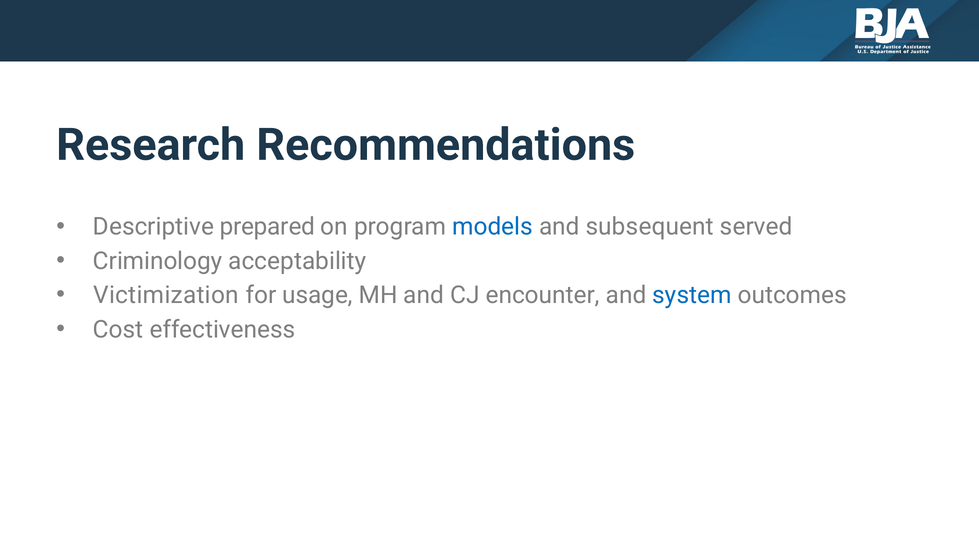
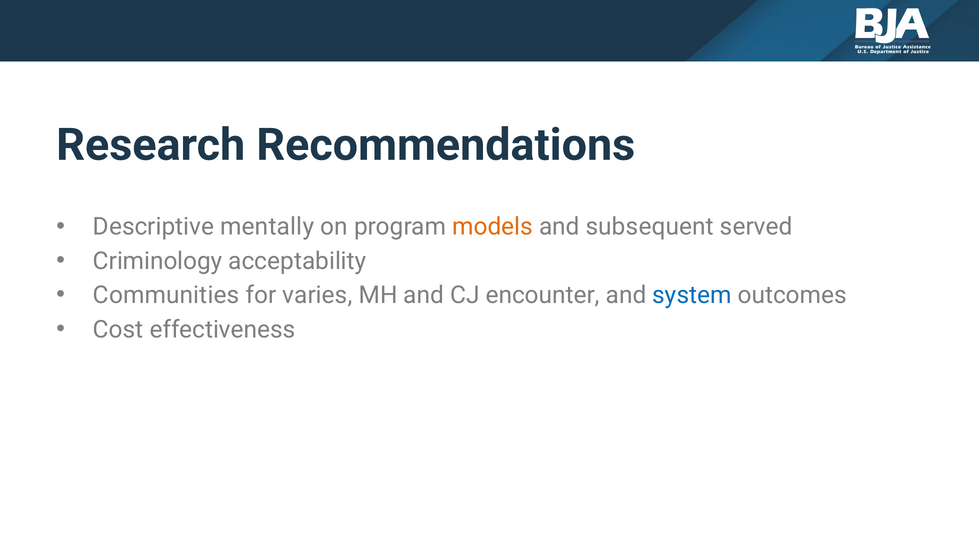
prepared: prepared -> mentally (267, 227)
models colour: blue -> orange (493, 227)
Victimization: Victimization -> Communities (166, 296)
usage: usage -> varies (317, 296)
